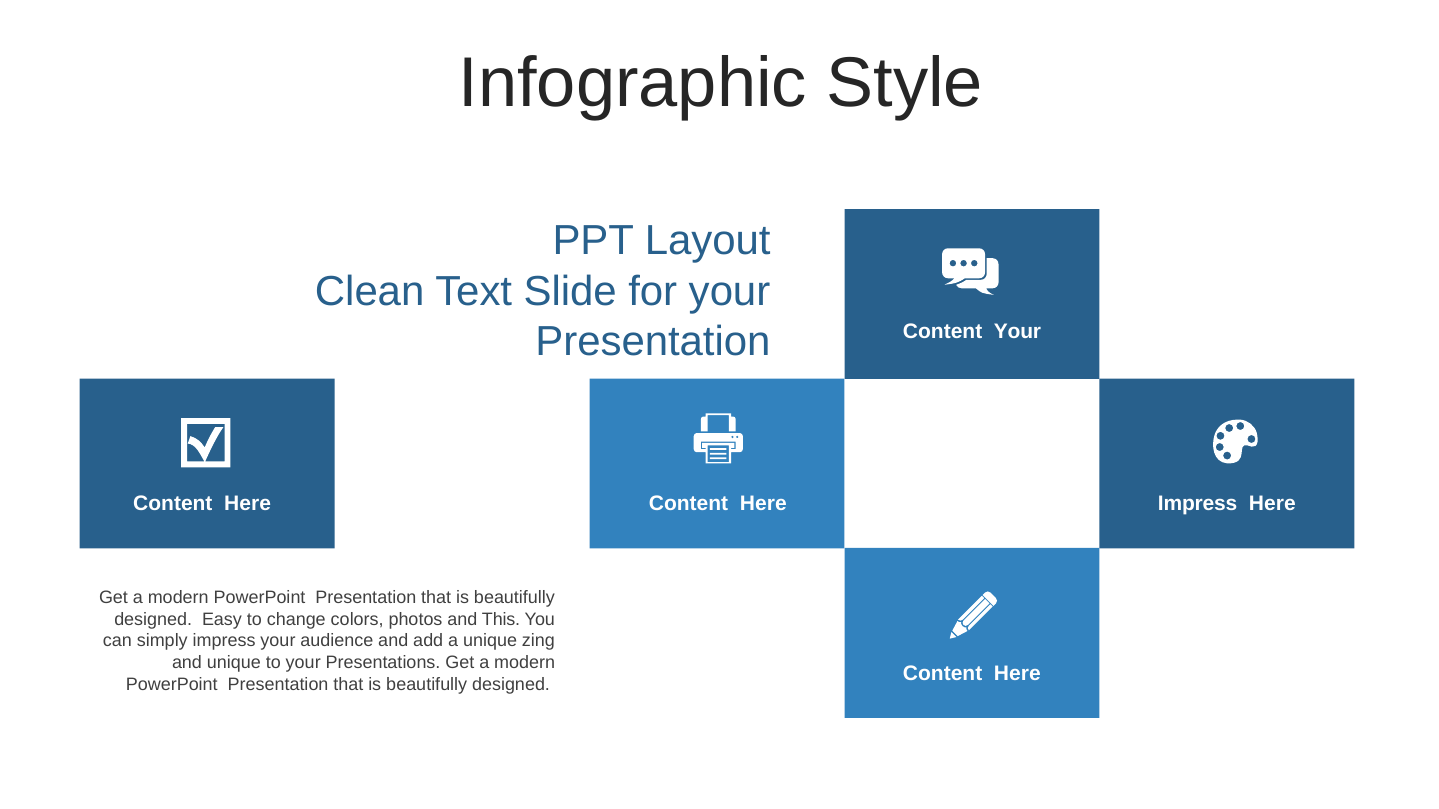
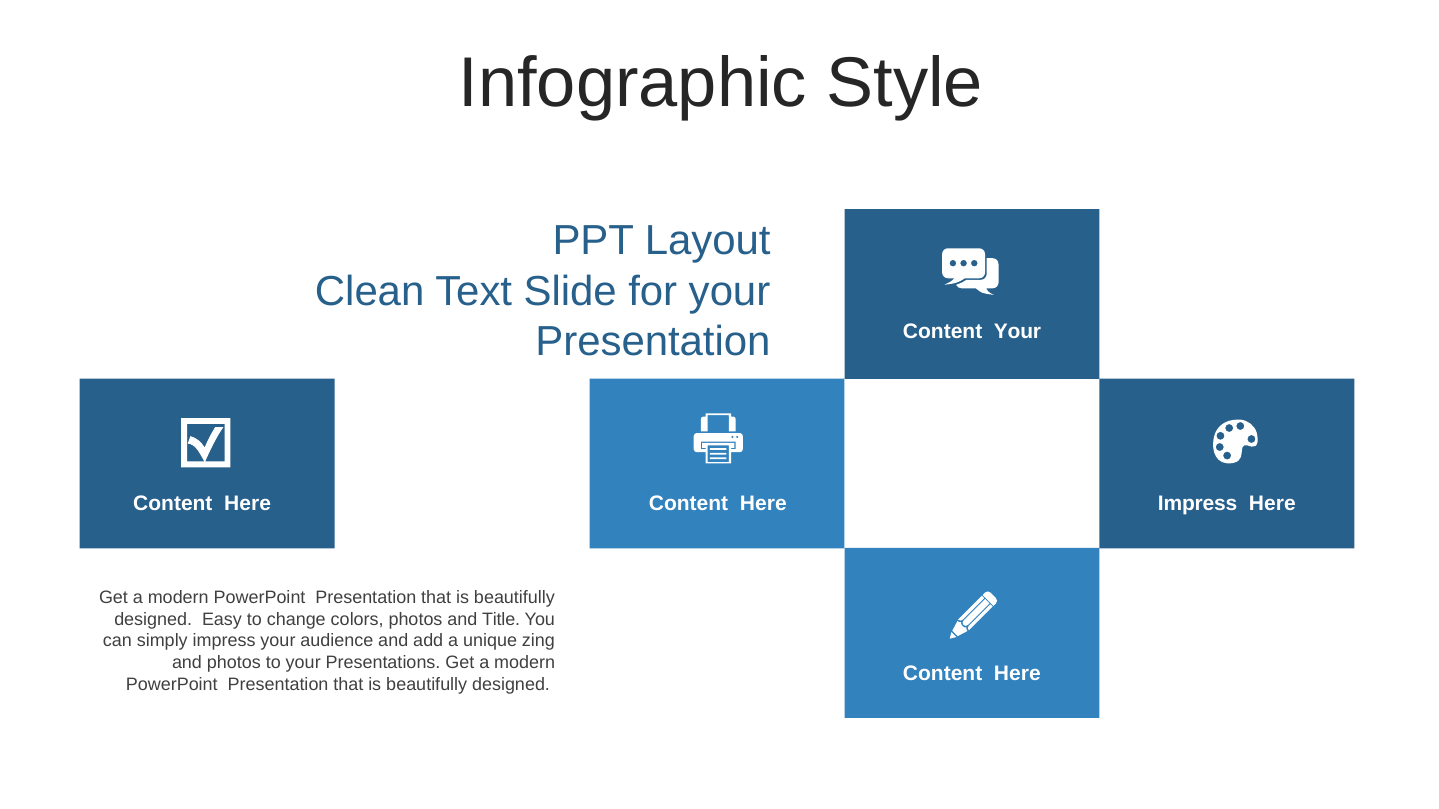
This: This -> Title (501, 620)
and unique: unique -> photos (234, 663)
